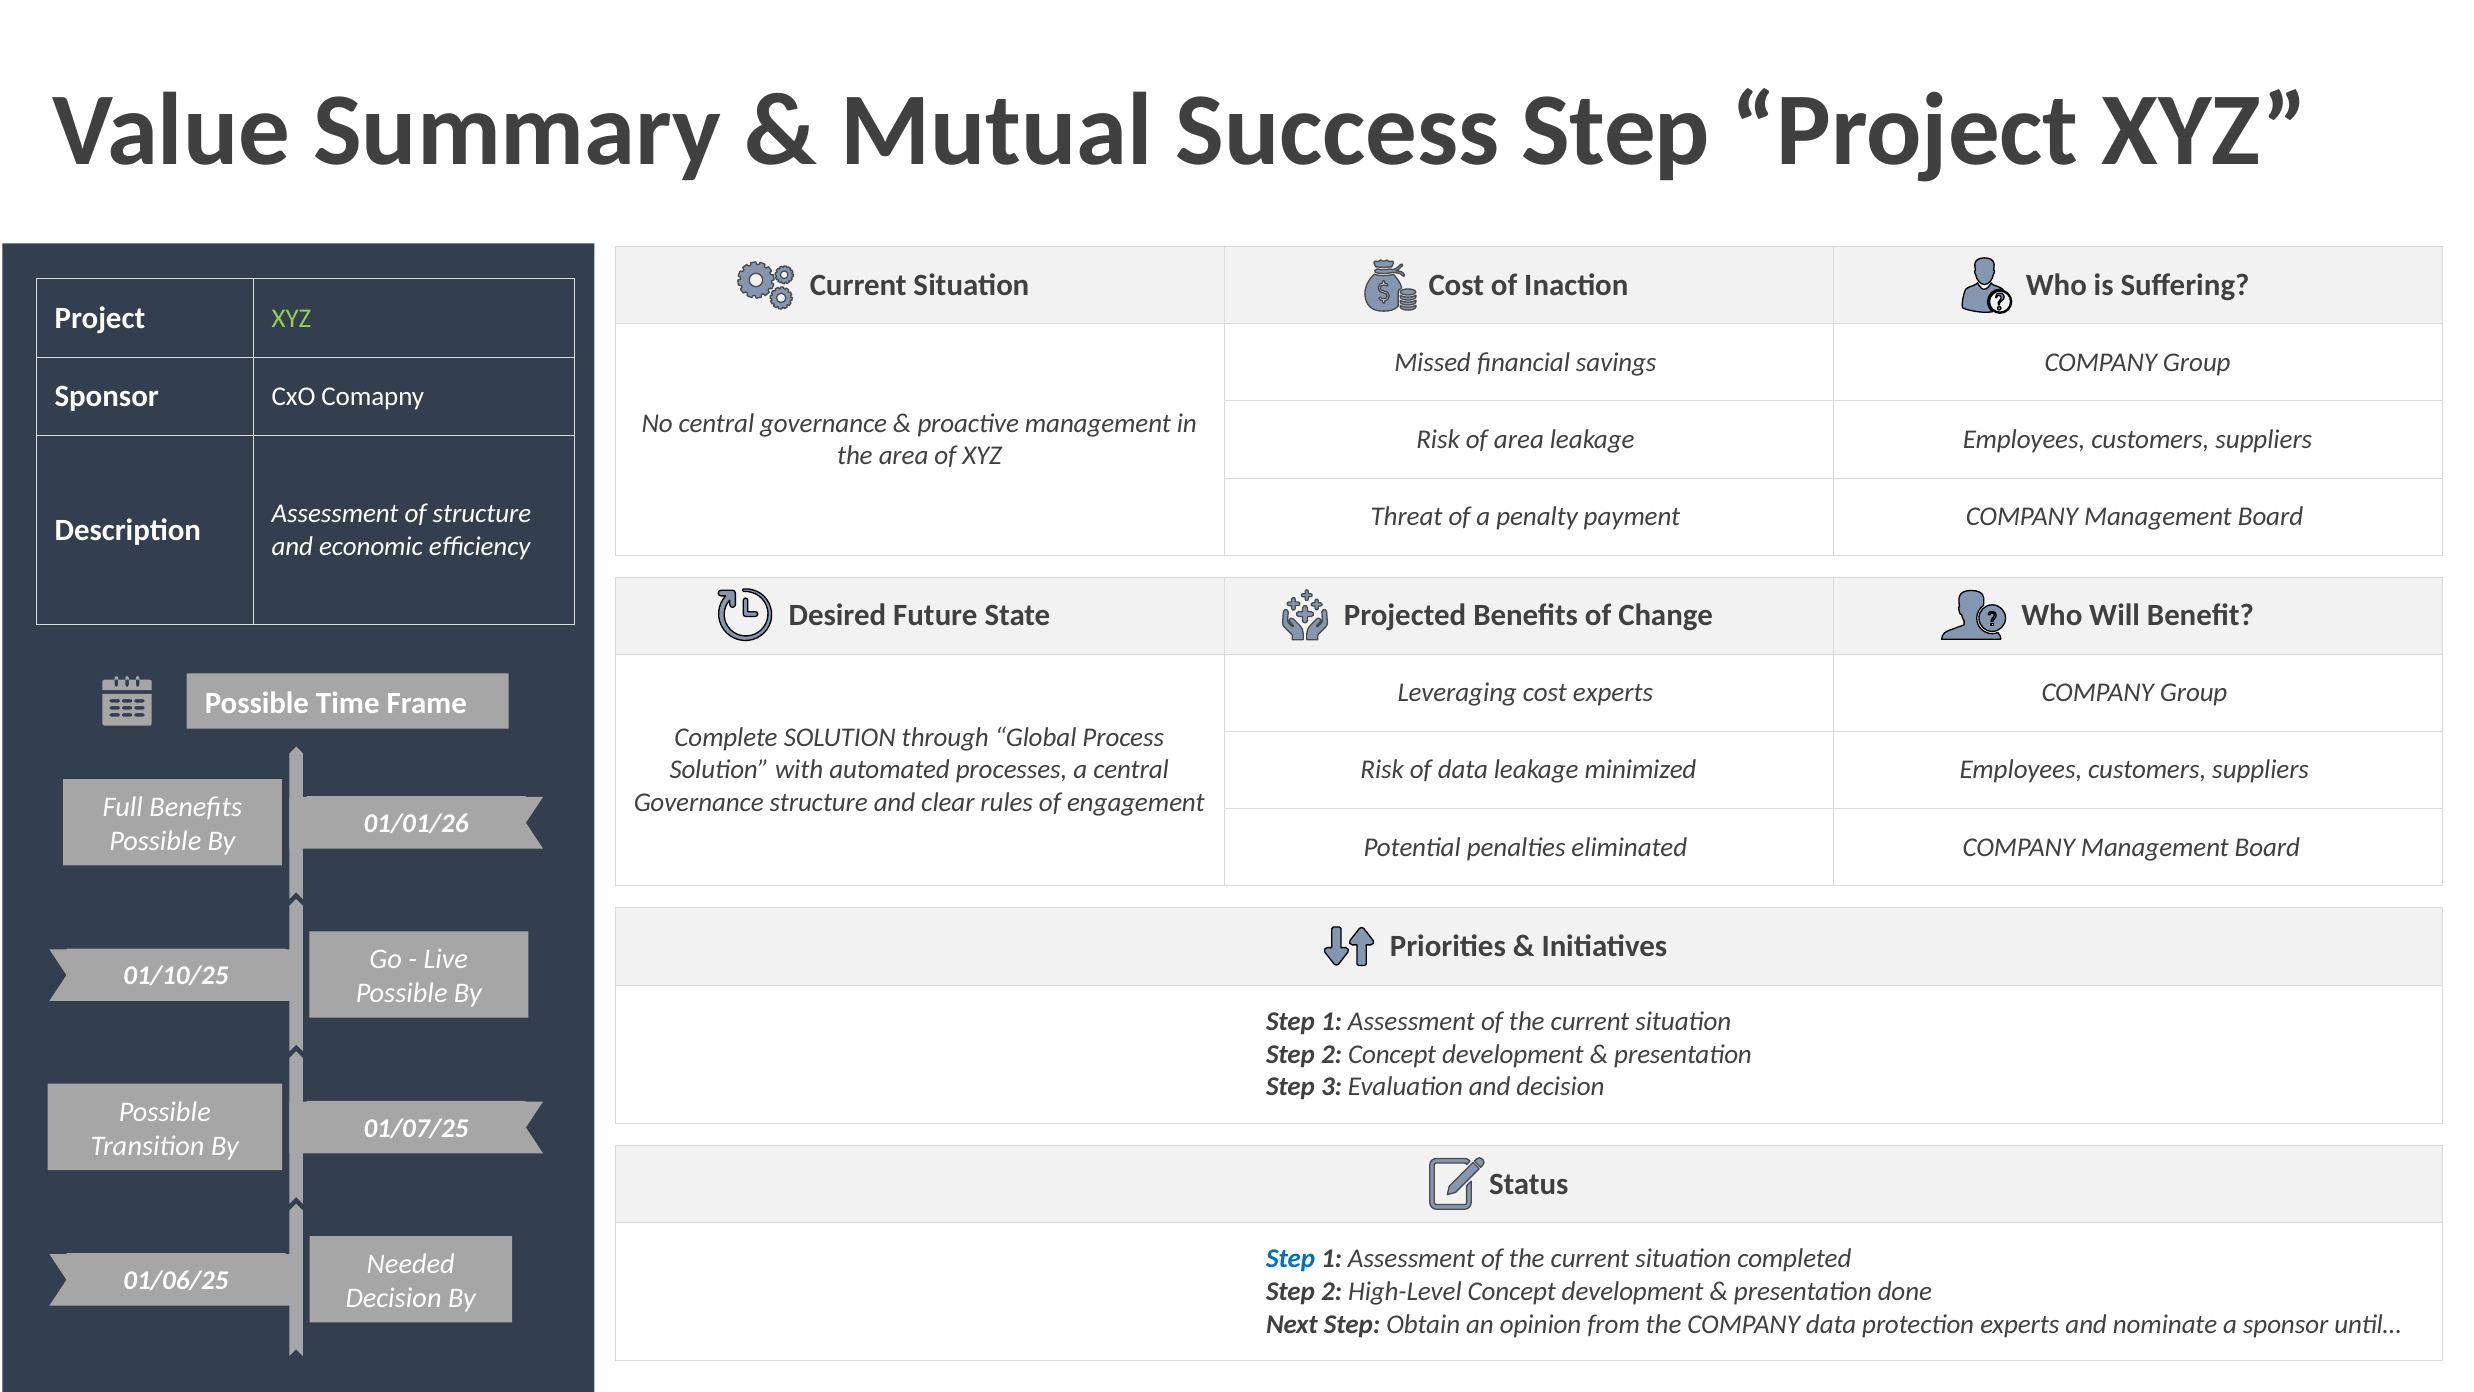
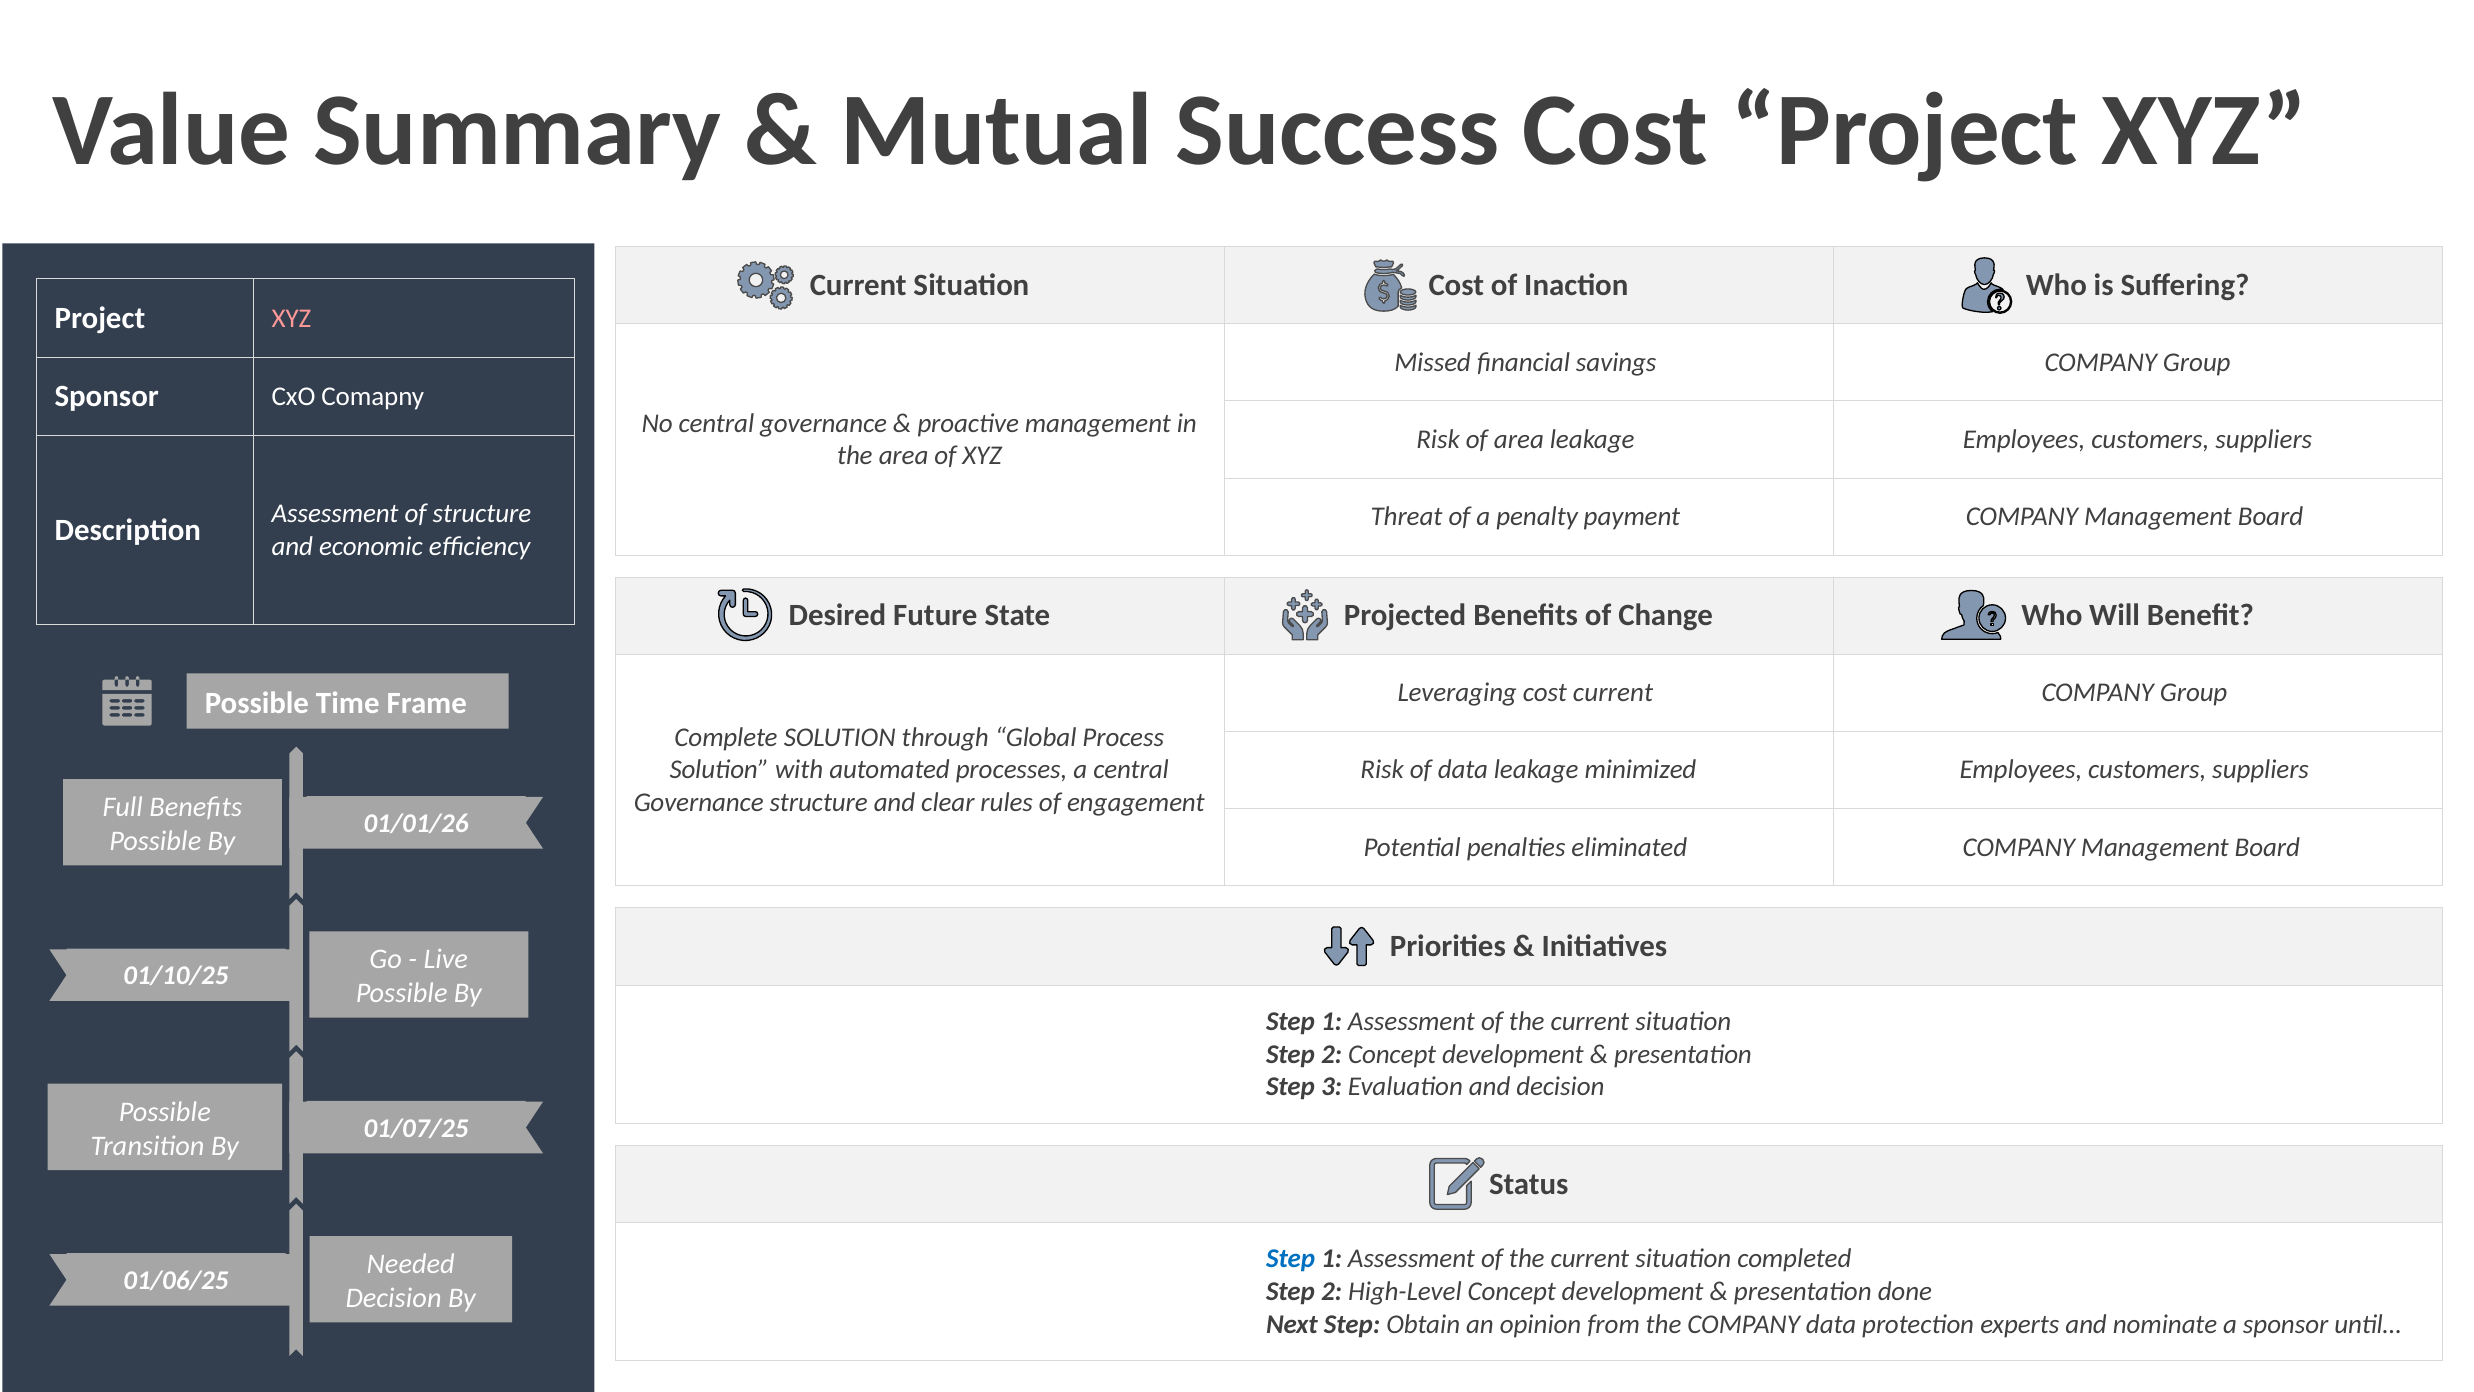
Success Step: Step -> Cost (1616, 130)
XYZ colour: light green -> pink (292, 318)
cost experts: experts -> current (1613, 693)
